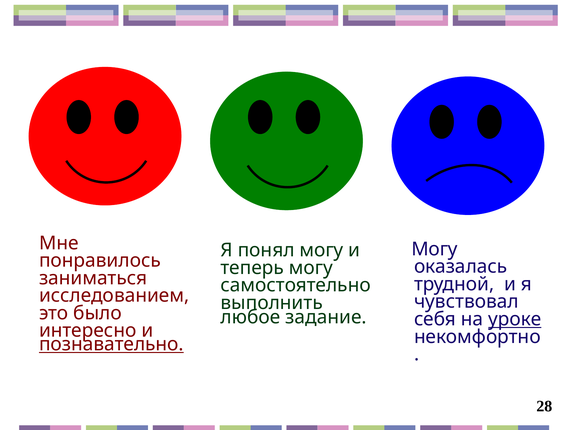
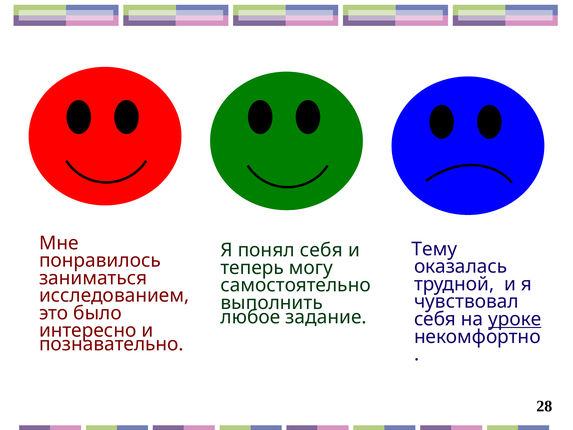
Могу: Могу -> Тему (434, 249)
понял могу: могу -> себя (321, 250)
познавательно underline: present -> none (111, 344)
